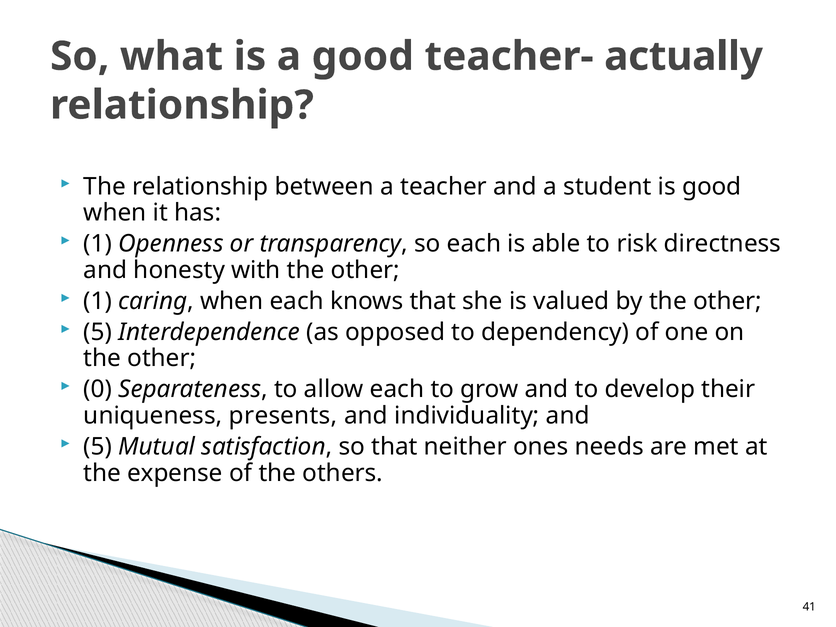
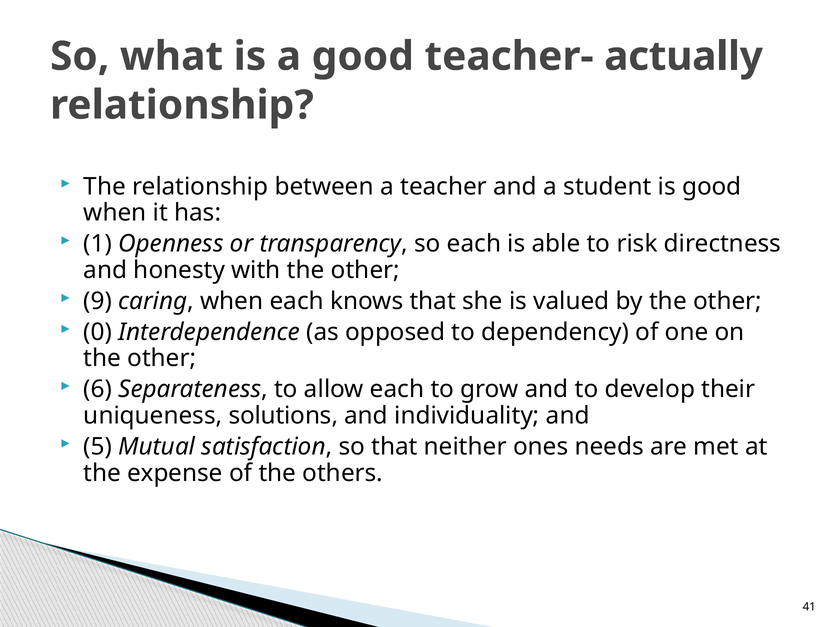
1: 1 -> 9 (98, 301)
5: 5 -> 0 (98, 332)
0: 0 -> 6 (98, 389)
presents: presents -> solutions (283, 416)
